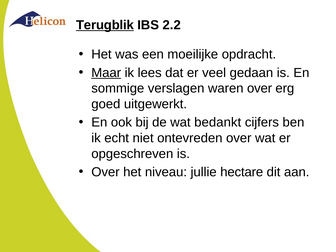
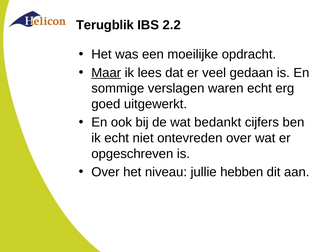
Terugblik underline: present -> none (105, 25)
waren over: over -> echt (259, 88)
hectare: hectare -> hebben (242, 172)
